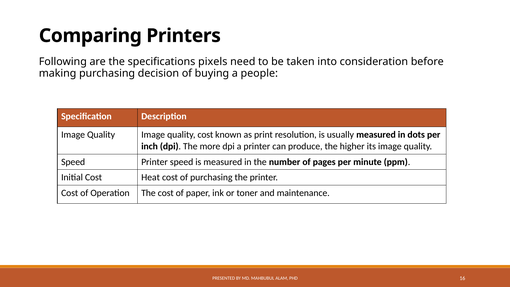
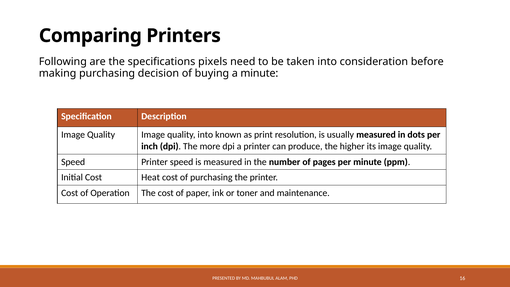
a people: people -> minute (259, 73)
quality cost: cost -> into (205, 135)
